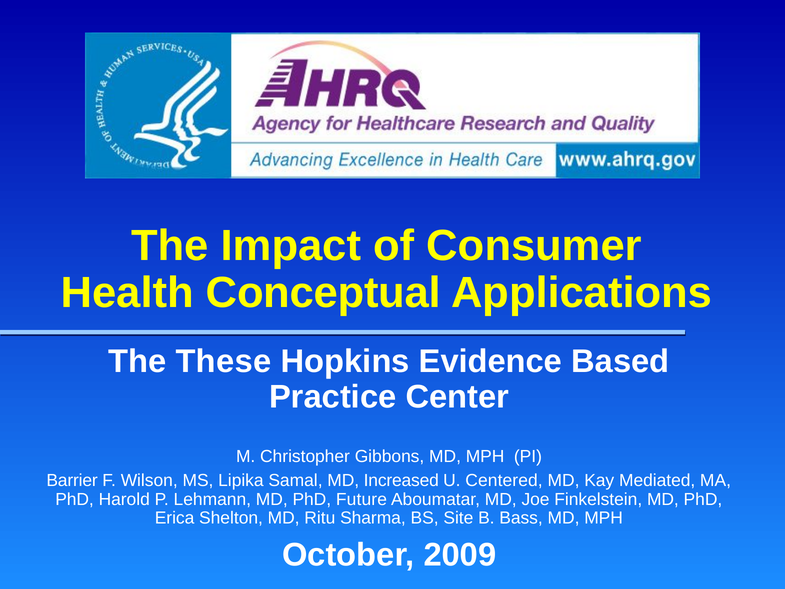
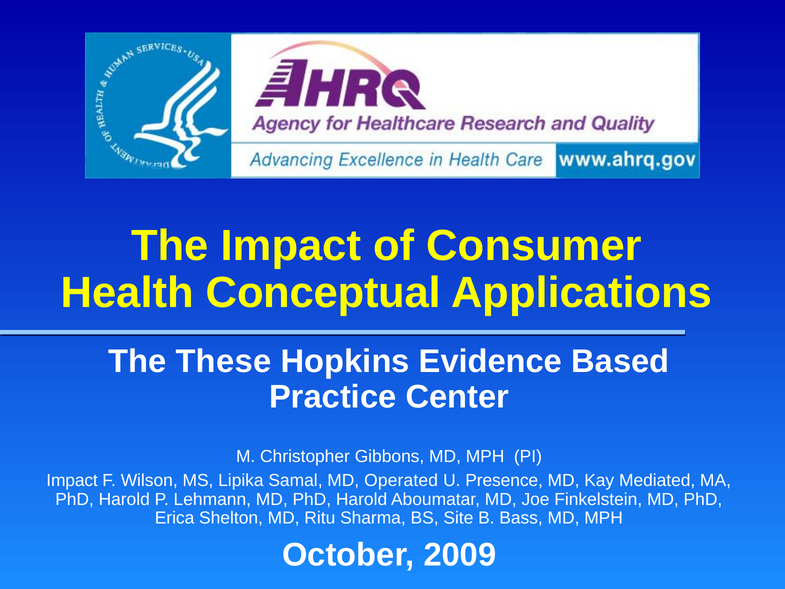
Barrier: Barrier -> Impact (72, 480)
Increased: Increased -> Operated (401, 480)
Centered: Centered -> Presence (504, 480)
MD PhD Future: Future -> Harold (362, 499)
